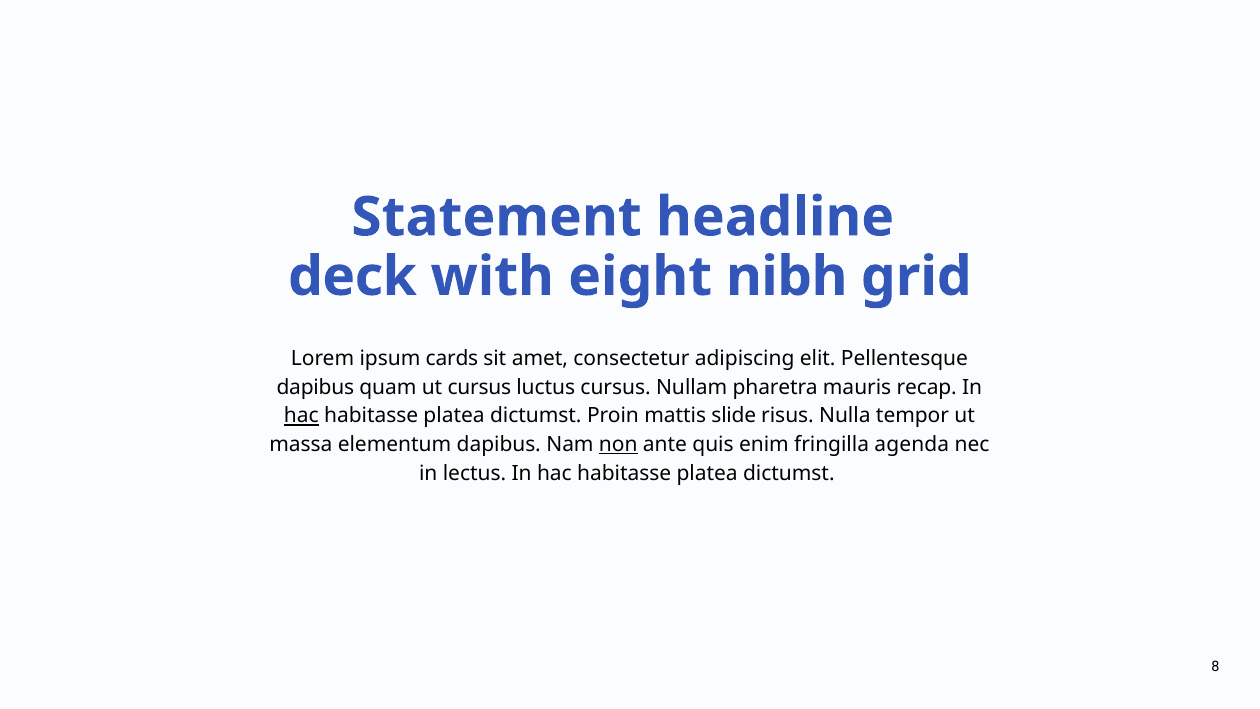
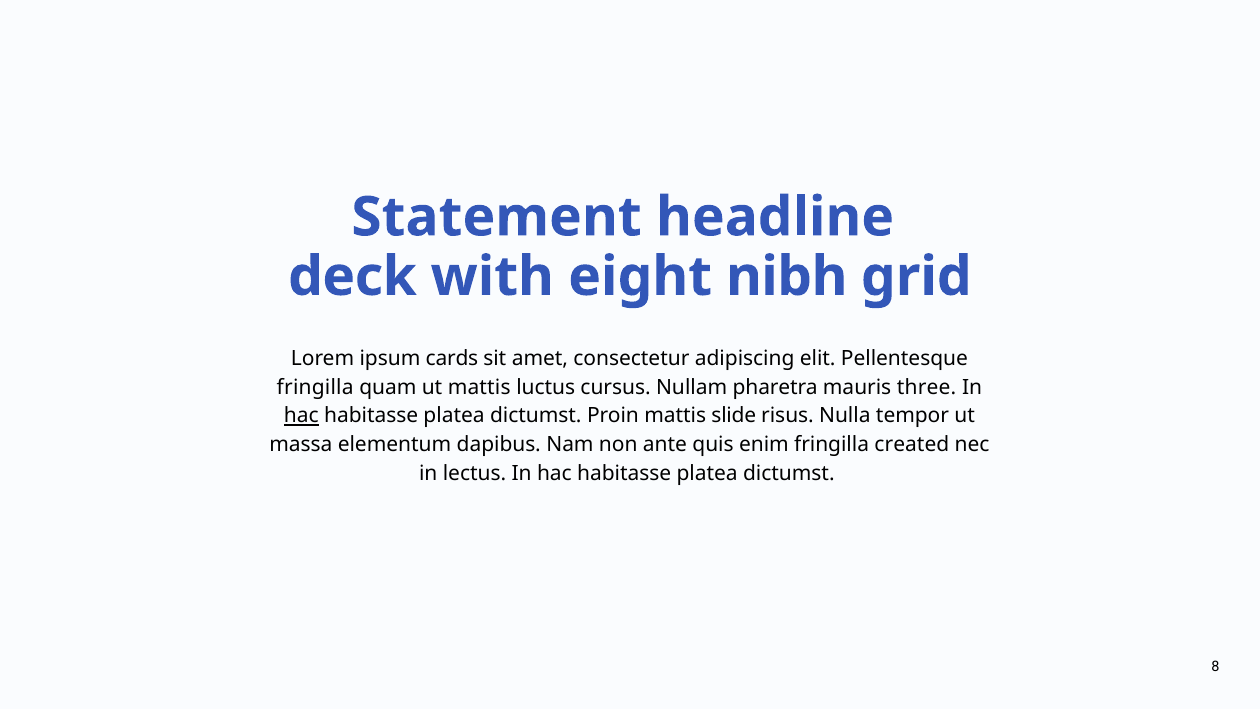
dapibus: dapibus -> fringilla (315, 387)
ut cursus: cursus -> mattis (479, 387)
recap: recap -> three (927, 387)
non underline: present -> none (618, 444)
agenda: agenda -> created (912, 444)
